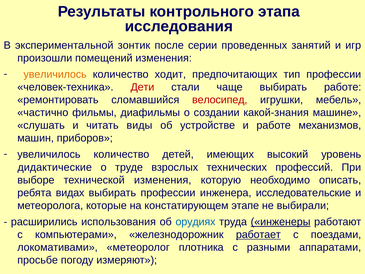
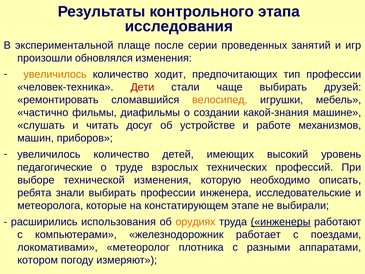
зонтик: зонтик -> плаще (134, 45)
помещений: помещений -> обновлялся (104, 58)
выбирать работе: работе -> друзей (343, 87)
велосипед colour: red -> orange (220, 100)
виды: виды -> досуг (140, 125)
дидактические: дидактические -> педагогические (55, 167)
видах: видах -> знали (70, 193)
орудиях colour: blue -> orange (195, 222)
работает underline: present -> none (258, 234)
просьбе: просьбе -> котором (38, 260)
